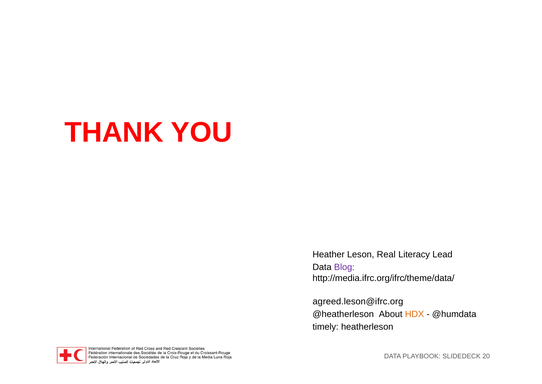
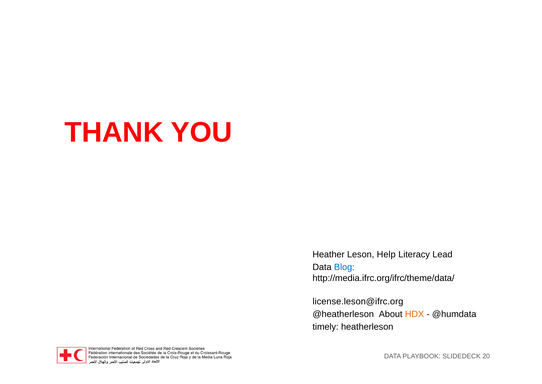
Real: Real -> Help (386, 254)
Blog colour: purple -> blue (344, 267)
agreed.leson@ifrc.org: agreed.leson@ifrc.org -> license.leson@ifrc.org (358, 301)
